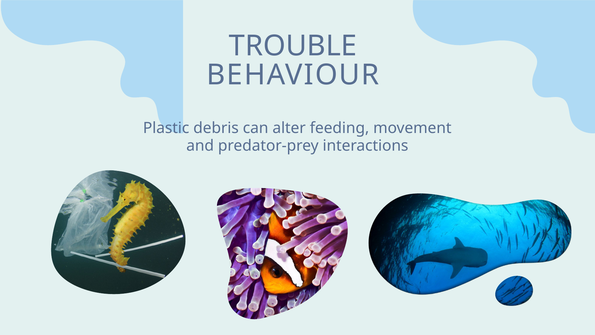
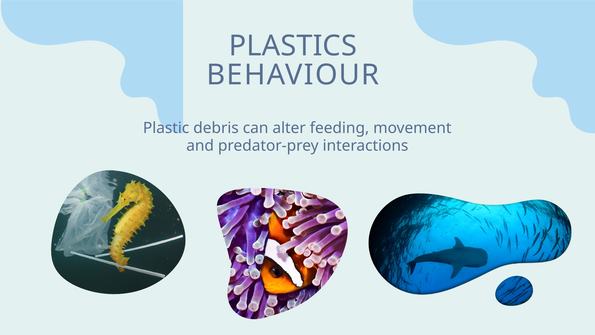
TROUBLE: TROUBLE -> PLASTICS (293, 46)
